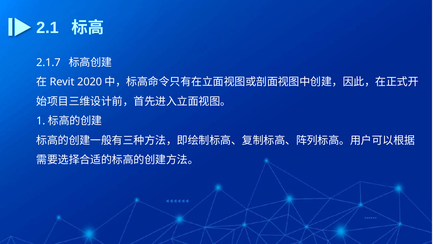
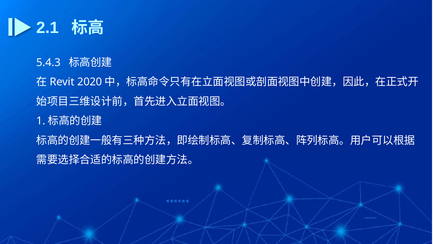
2.1.7: 2.1.7 -> 5.4.3 (48, 62)
